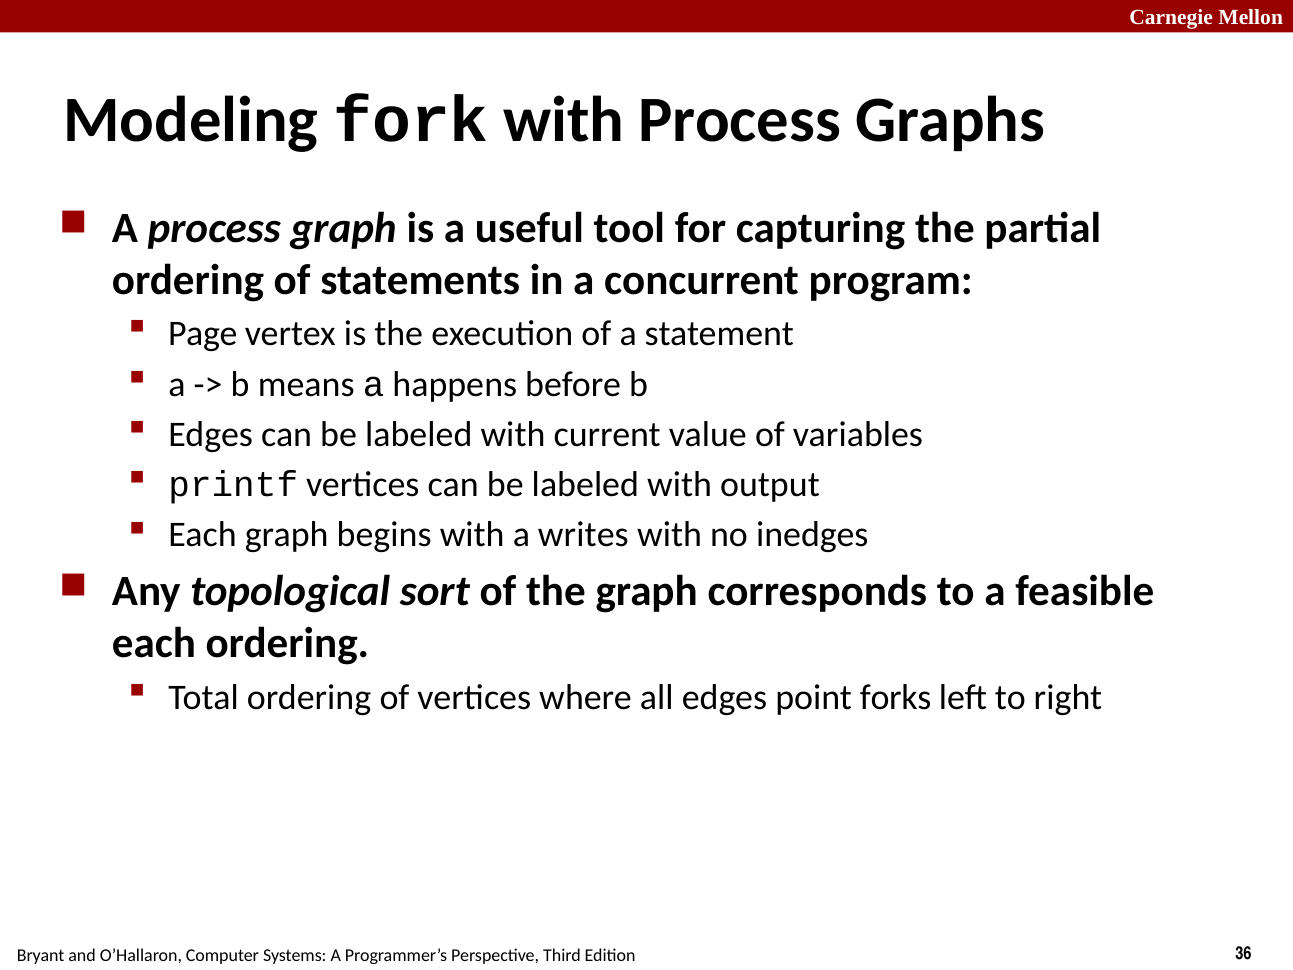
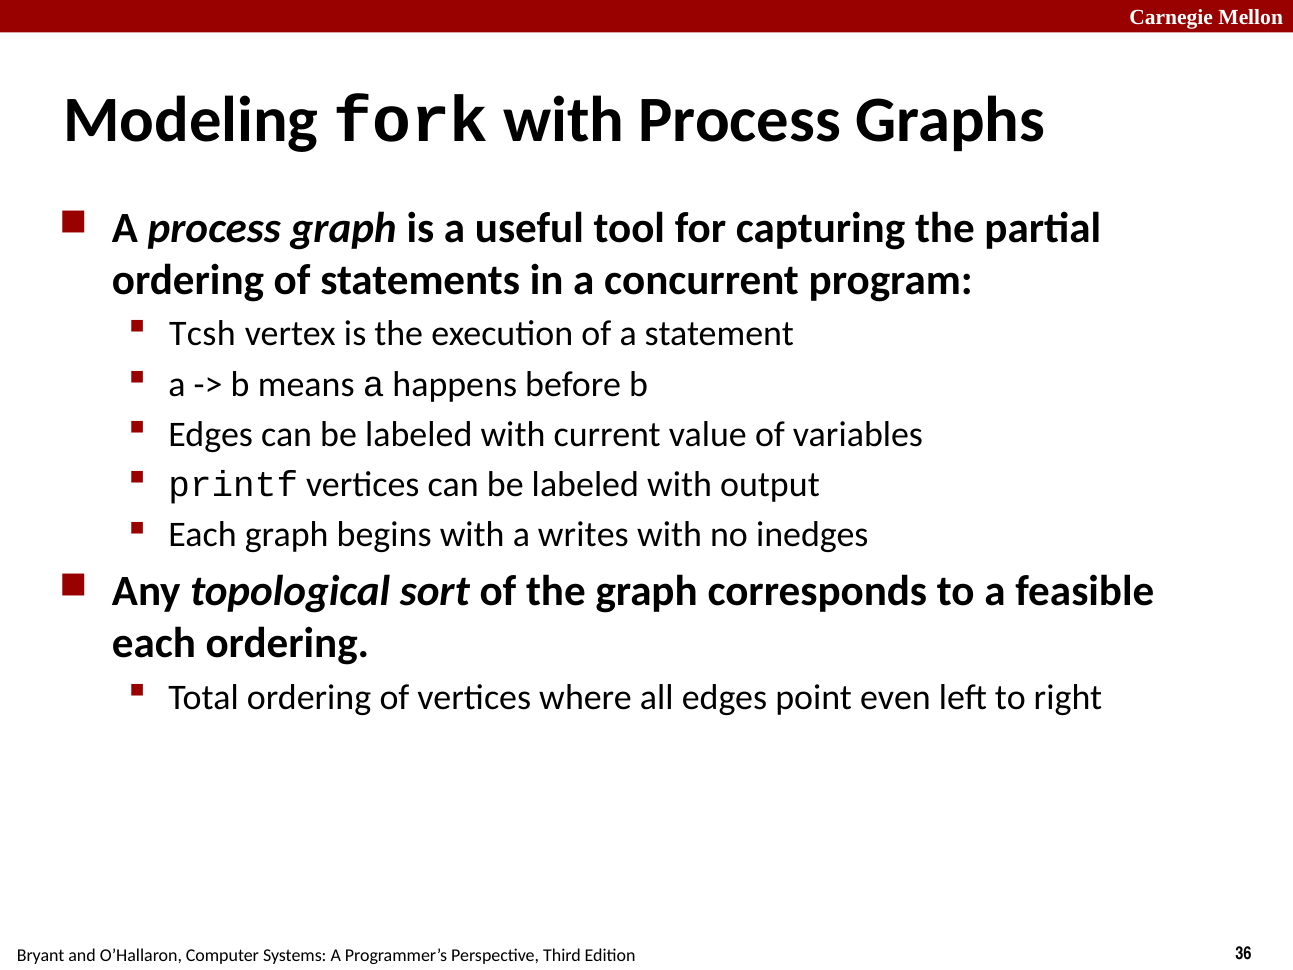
Page: Page -> Tcsh (202, 334)
forks: forks -> even (895, 697)
